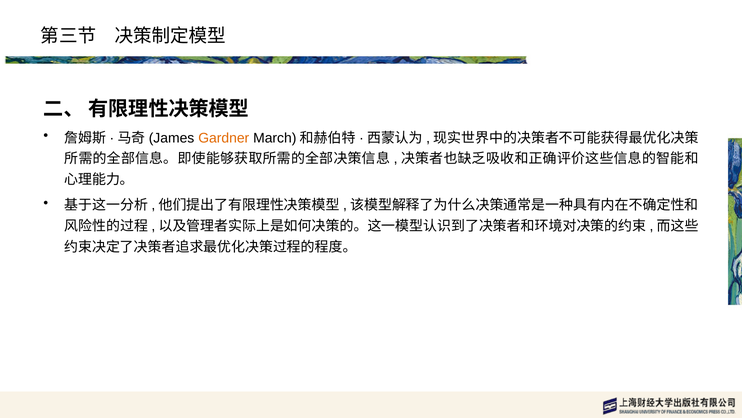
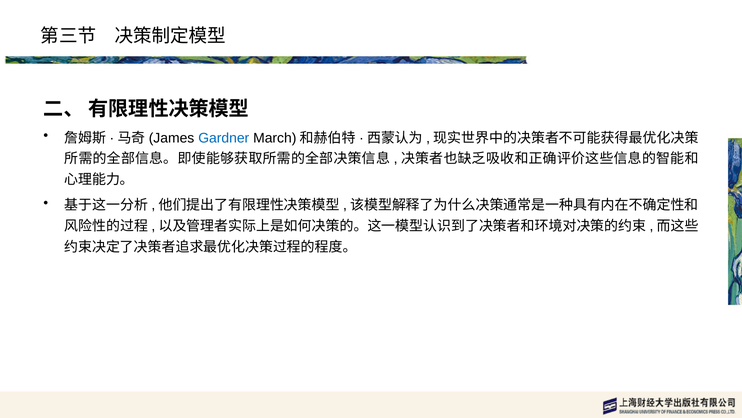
Gardner colour: orange -> blue (224, 138)
